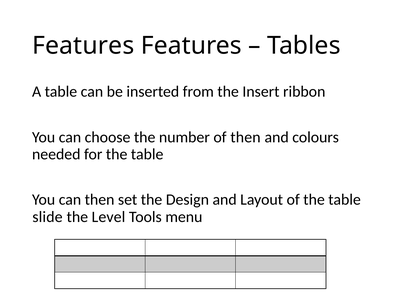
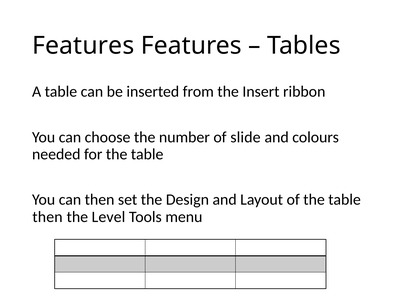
of then: then -> slide (245, 137)
slide: slide -> then (47, 217)
